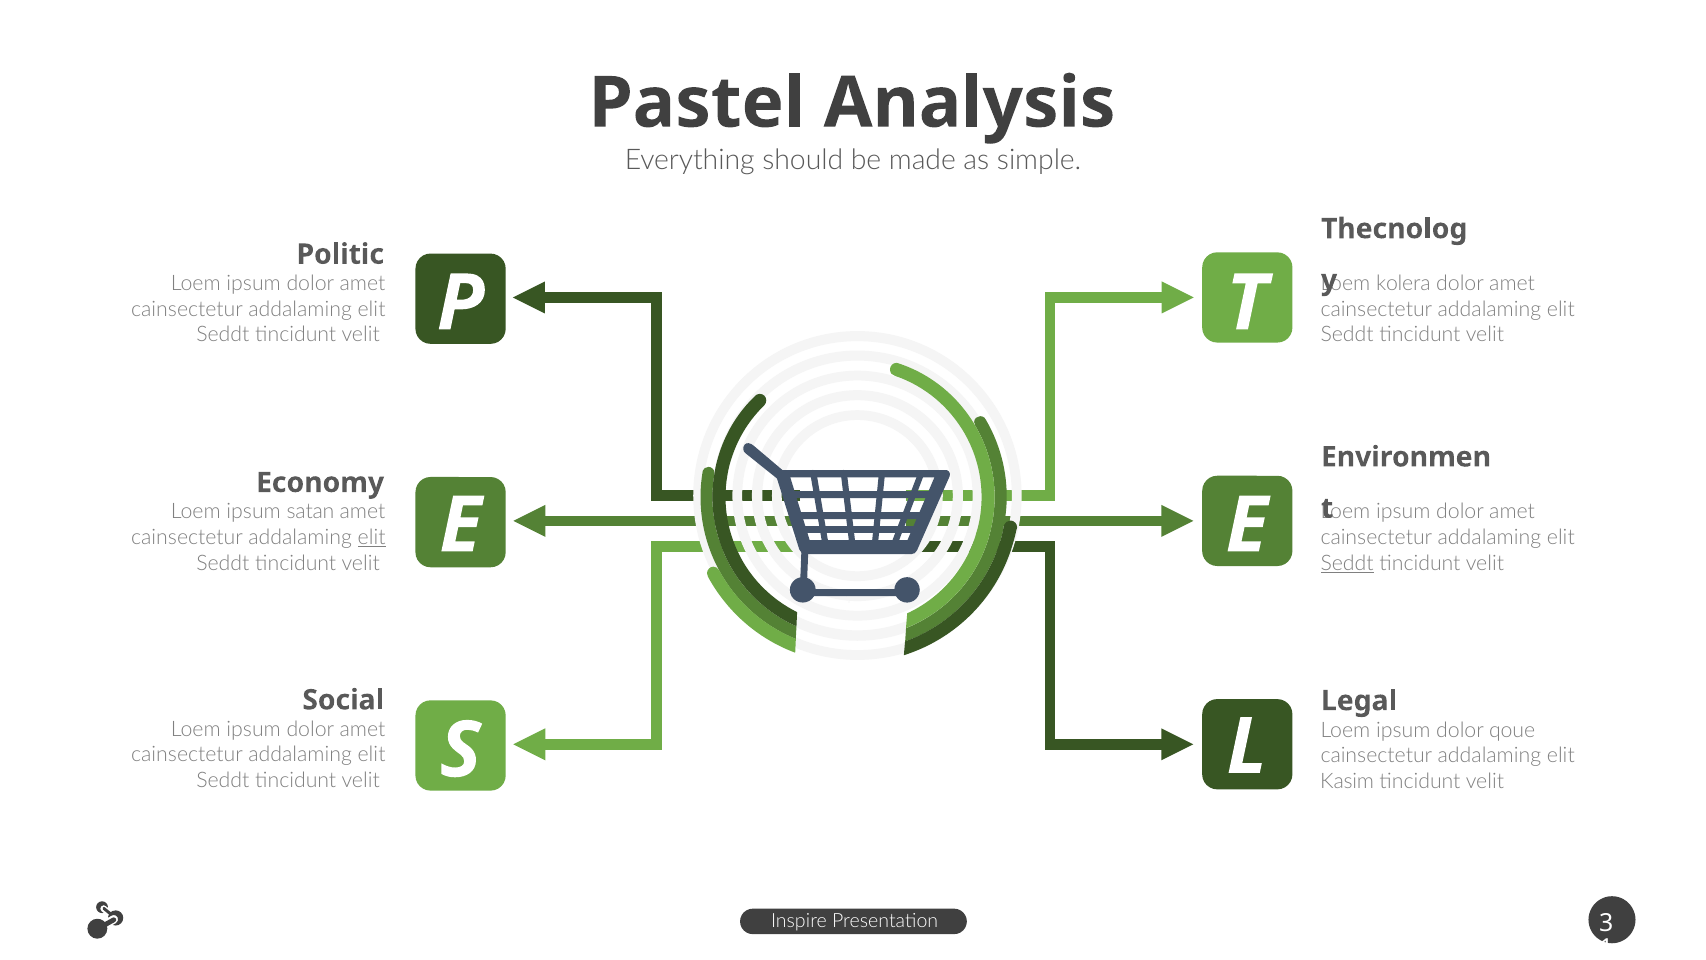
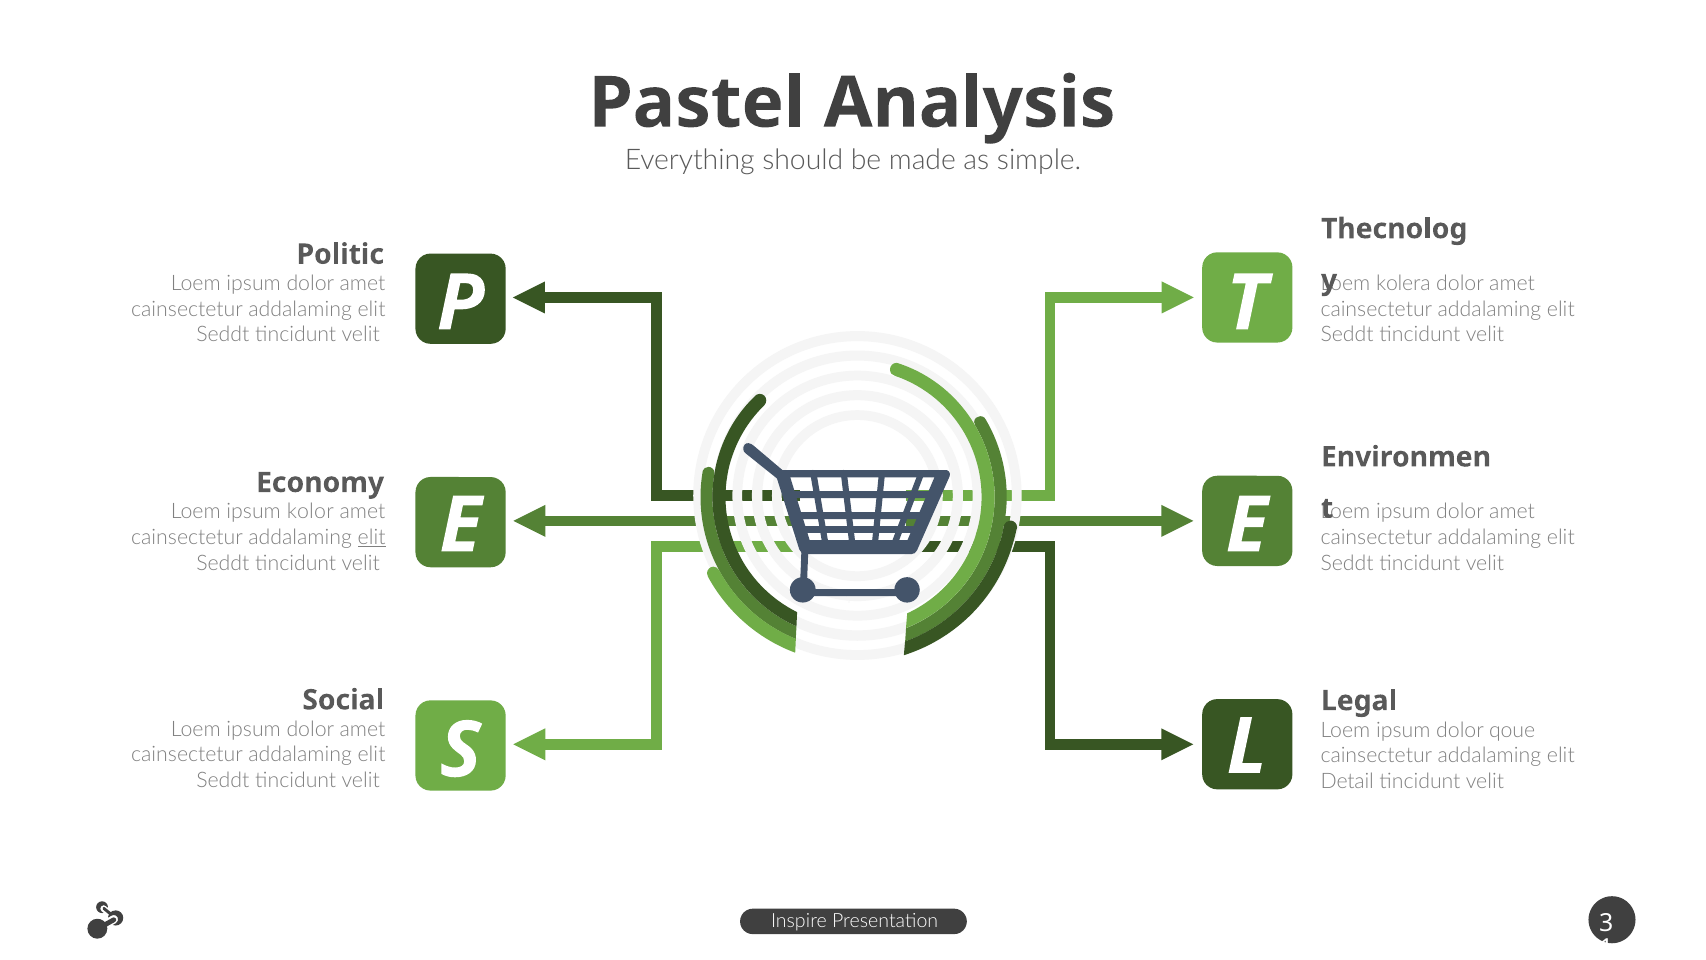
satan: satan -> kolor (310, 512)
Seddt underline: present -> none (1347, 563)
Kasim: Kasim -> Detail (1347, 781)
